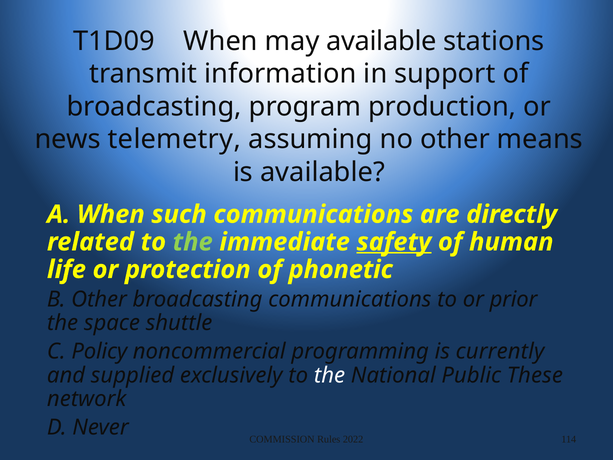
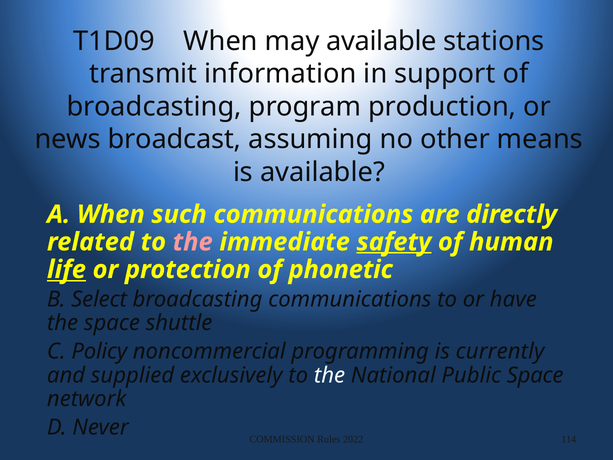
telemetry: telemetry -> broadcast (175, 139)
the colour: light green -> pink (193, 242)
life underline: none -> present (66, 269)
B Other: Other -> Select (99, 299)
prior: prior -> have (513, 299)
Public These: These -> Space (535, 375)
